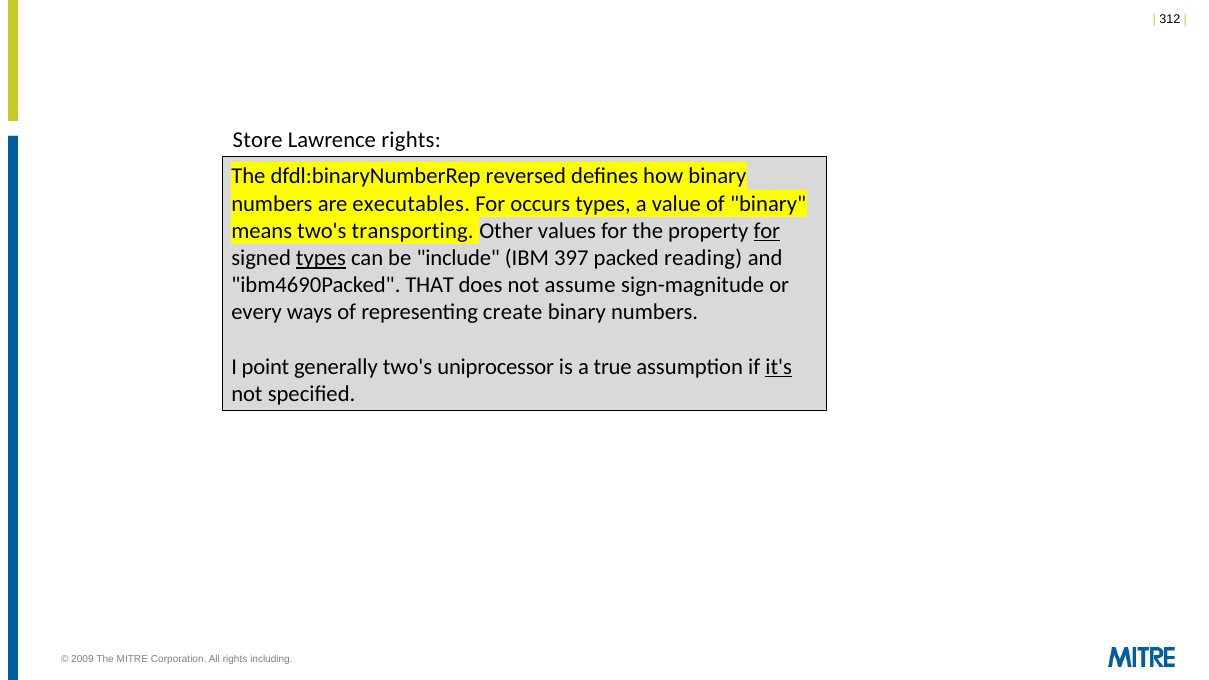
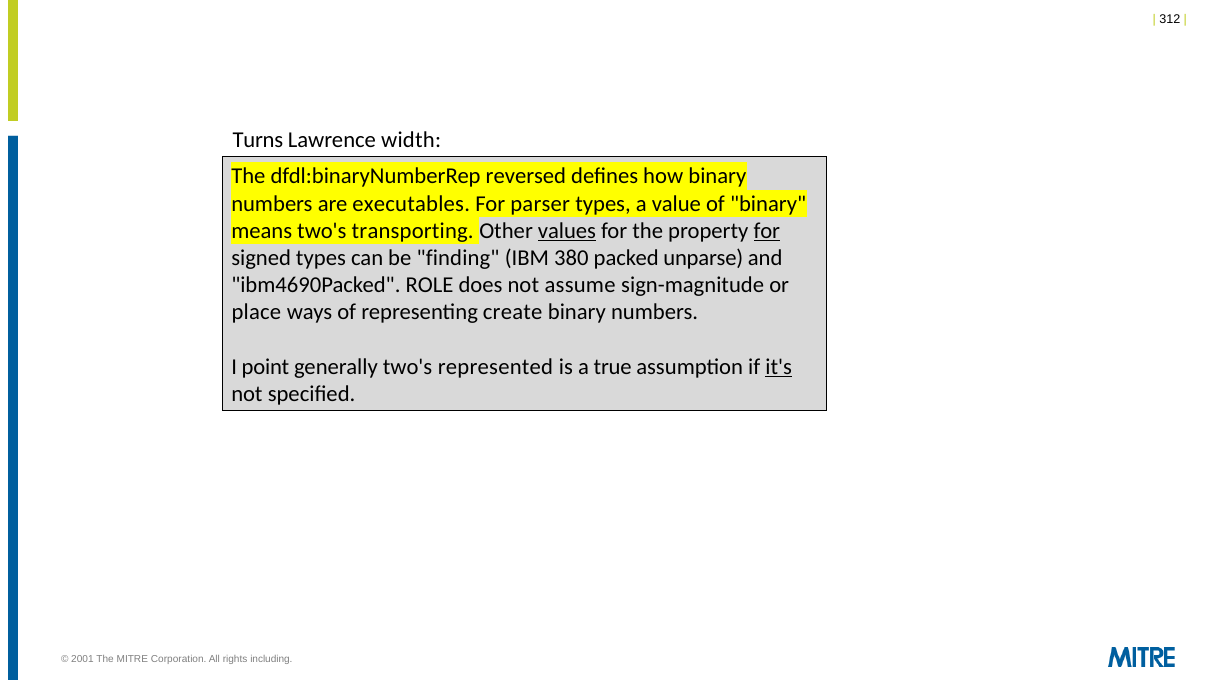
Store: Store -> Turns (258, 140)
Lawrence rights: rights -> width (411, 140)
occurs: occurs -> parser (540, 204)
values underline: none -> present (567, 231)
types underline: present -> none (321, 258)
include: include -> finding (458, 258)
397: 397 -> 380 (571, 258)
reading: reading -> unparse (703, 258)
THAT: THAT -> ROLE (430, 285)
every: every -> place (256, 313)
uniprocessor: uniprocessor -> represented (495, 367)
2009: 2009 -> 2001 (82, 659)
